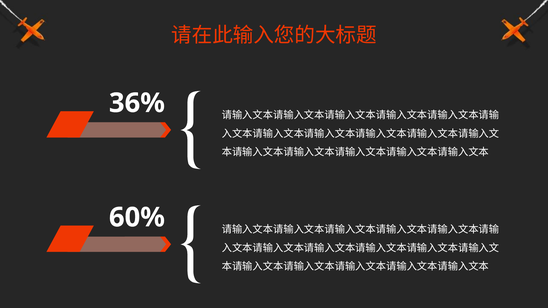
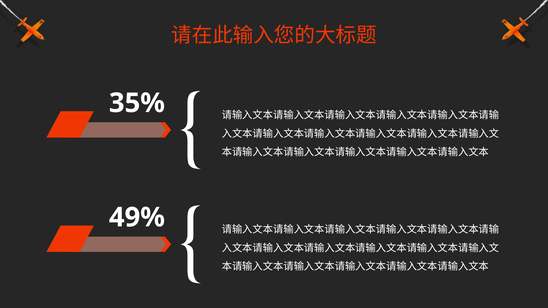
36%: 36% -> 35% (137, 103)
60%: 60% -> 49% (137, 218)
